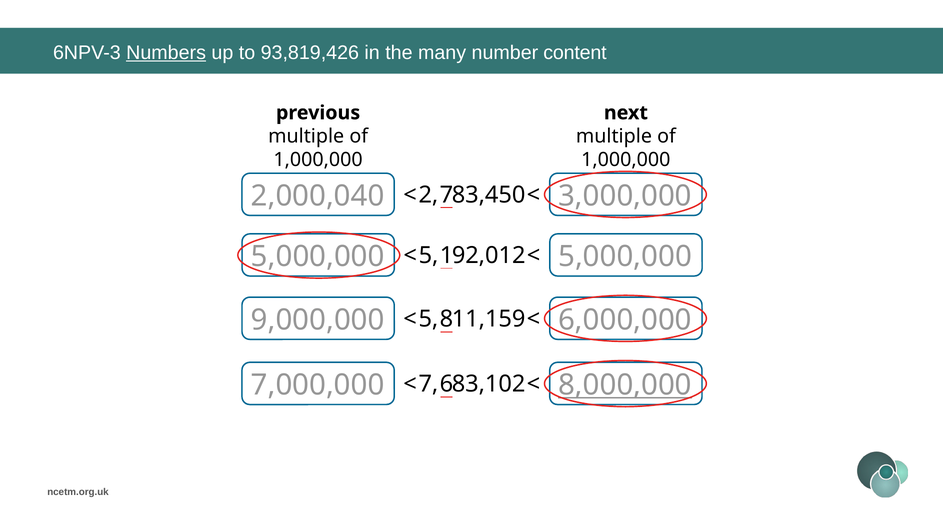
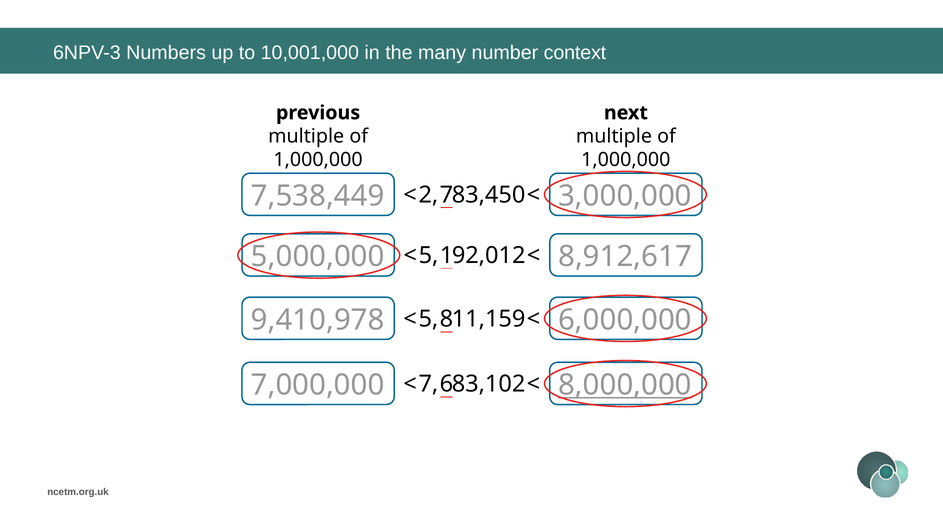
Numbers underline: present -> none (166, 53)
93,819,426: 93,819,426 -> 10,001,000 (310, 53)
content: content -> context (575, 53)
2,000,040: 2,000,040 -> 7,538,449 (318, 196)
5,000,000 5,000,000: 5,000,000 -> 8,912,617 (625, 257)
9,000,000: 9,000,000 -> 9,410,978 (318, 320)
